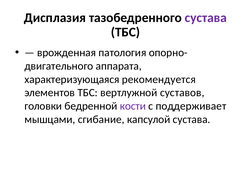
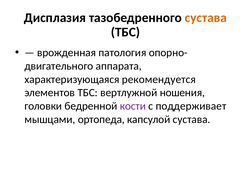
сустава colour: purple -> orange (206, 18)
суставов: суставов -> ношения (182, 93)
сгибание: сгибание -> ортопеда (101, 120)
